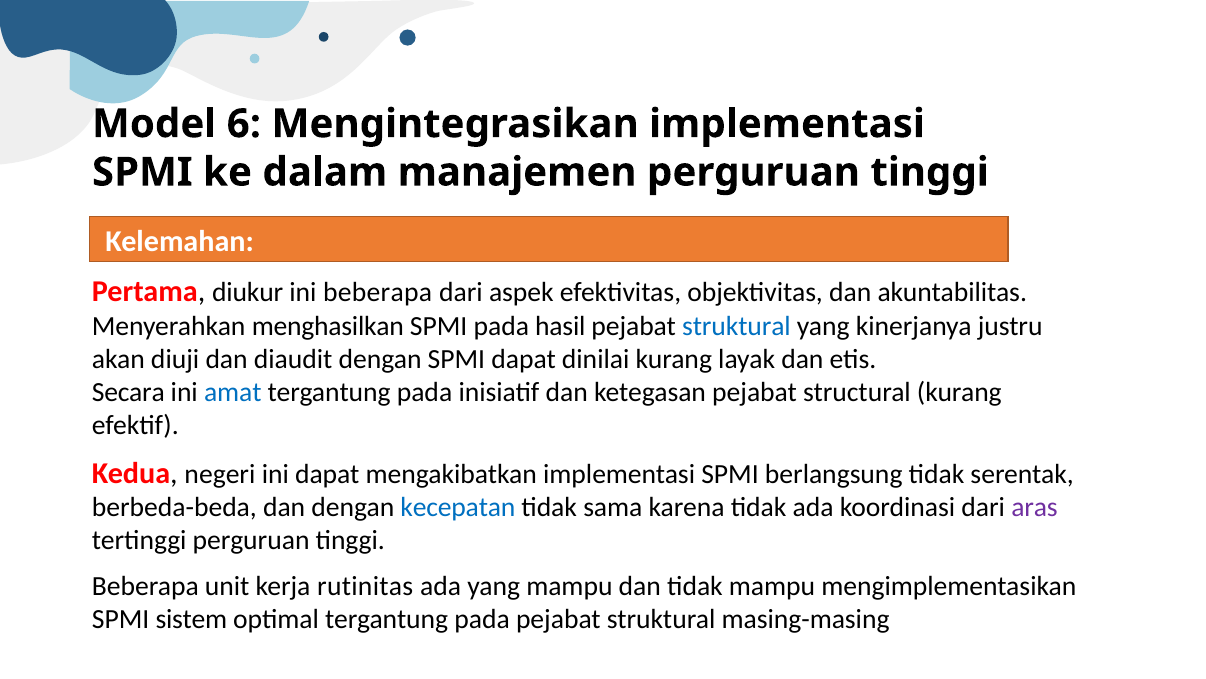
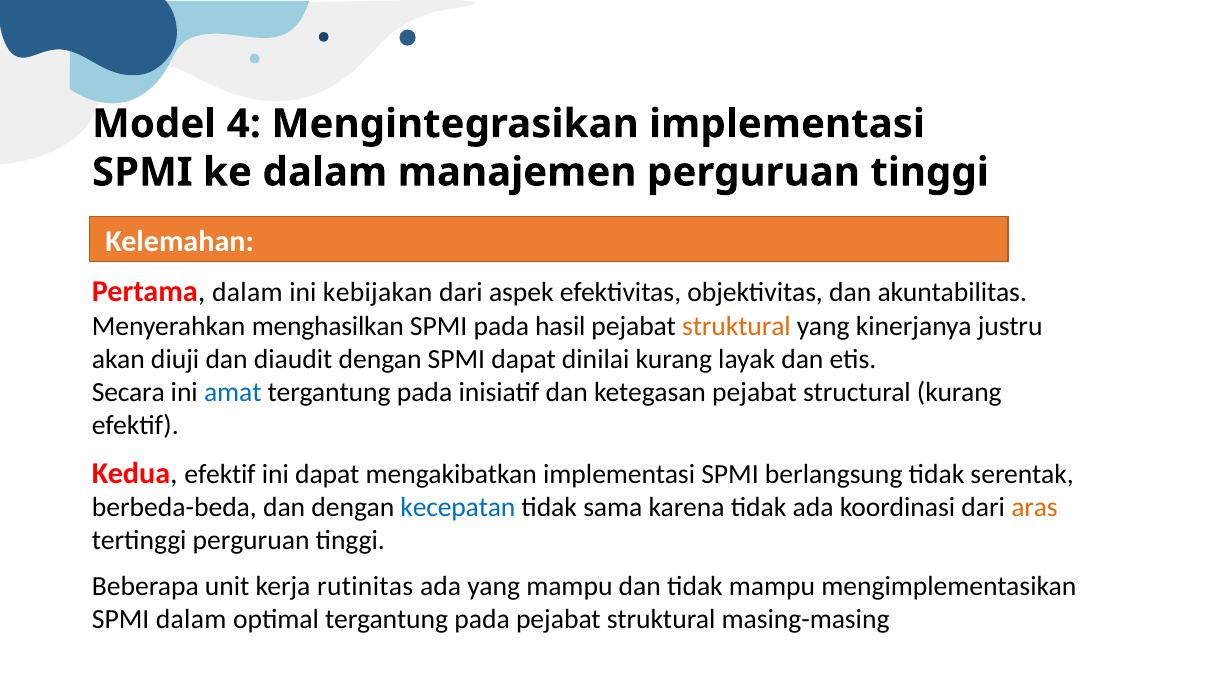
6: 6 -> 4 (244, 124)
Pertama diukur: diukur -> dalam (247, 292)
ini beberapa: beberapa -> kebijakan (378, 292)
struktural colour: blue -> orange (736, 326)
Kedua negeri: negeri -> efektif (220, 473)
aras colour: purple -> orange (1034, 507)
SPMI sistem: sistem -> dalam (191, 619)
